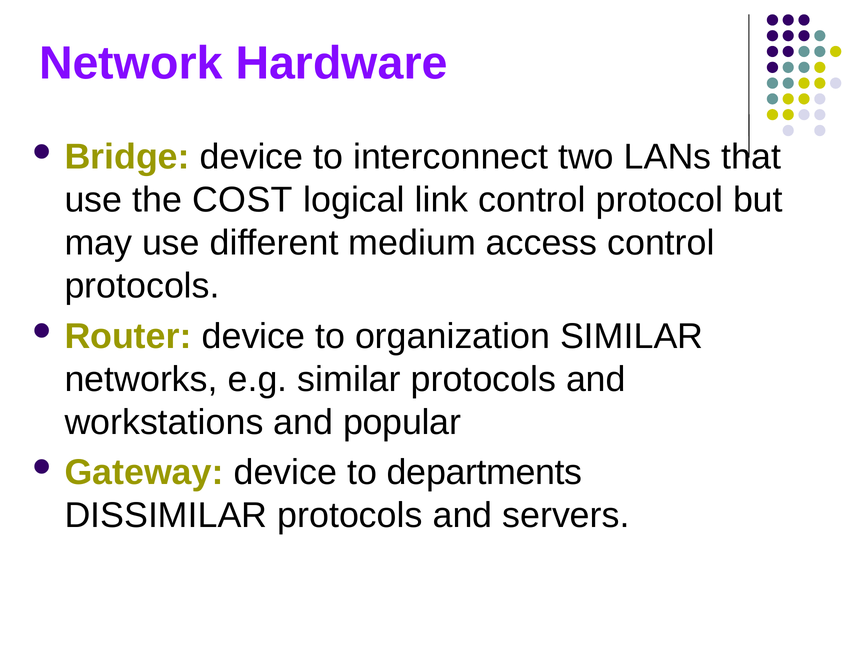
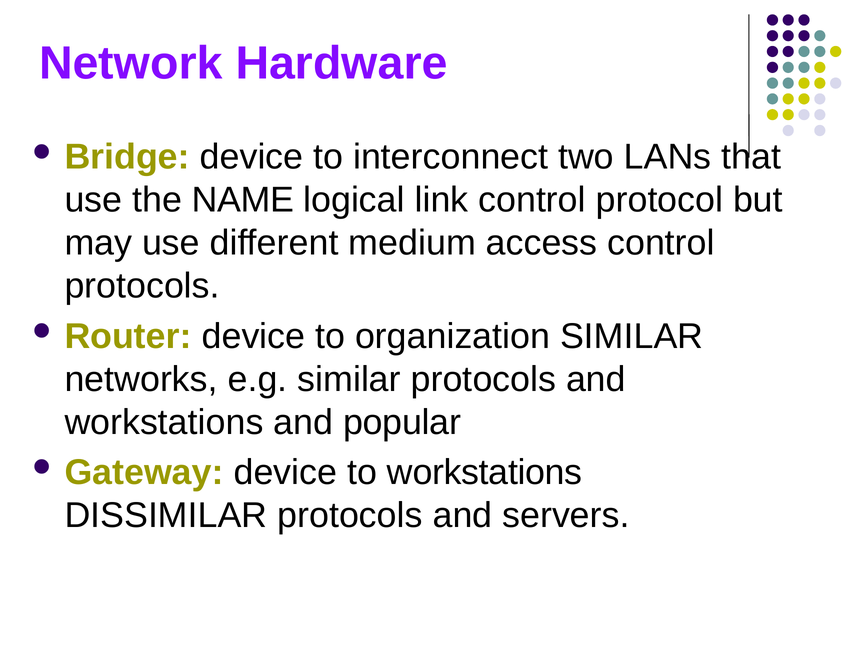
COST: COST -> NAME (243, 200)
to departments: departments -> workstations (485, 473)
